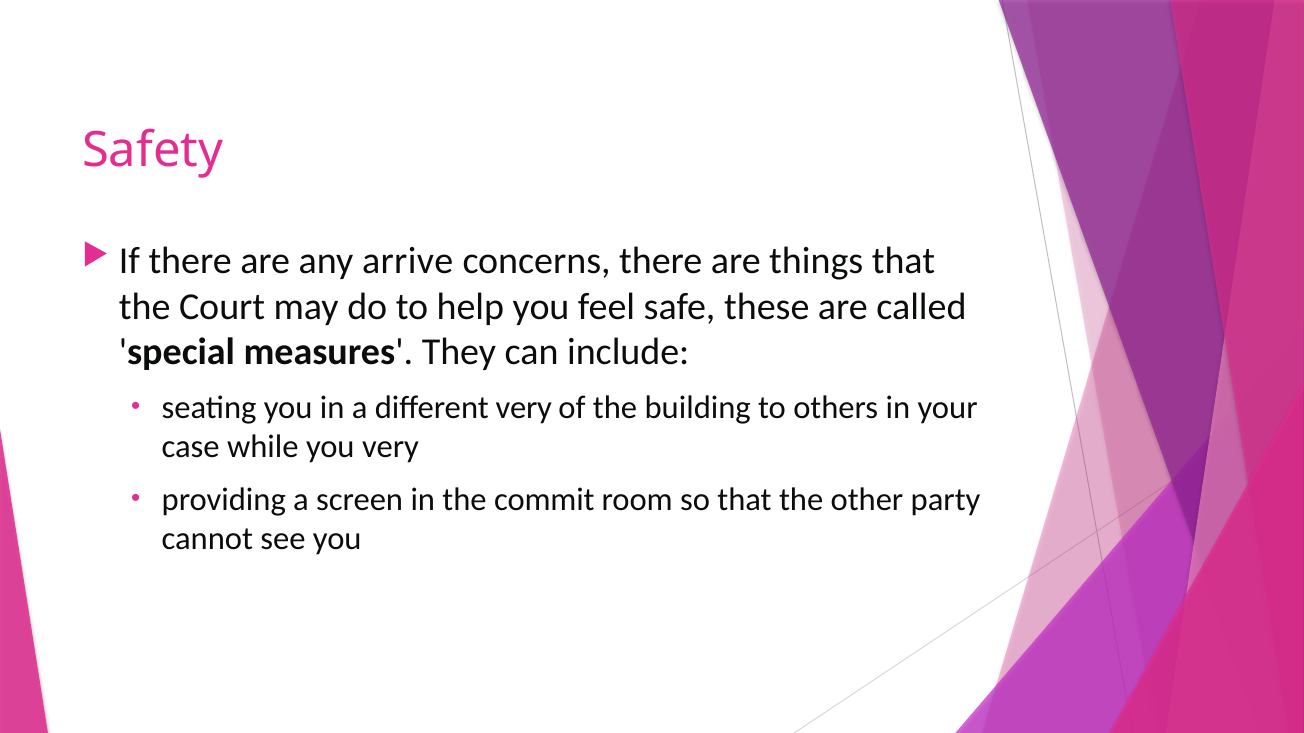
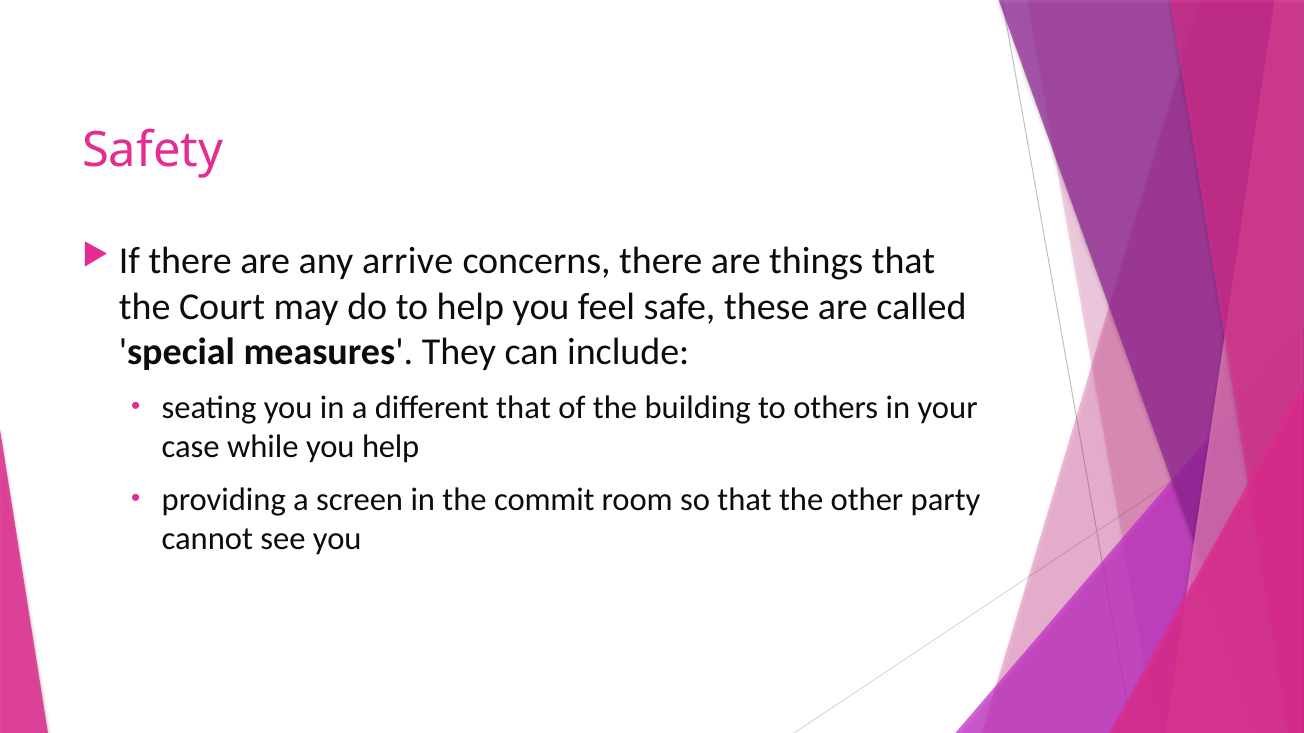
different very: very -> that (524, 408)
you very: very -> help (391, 447)
